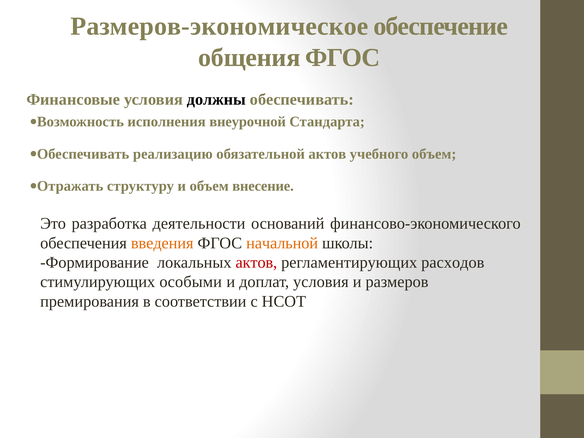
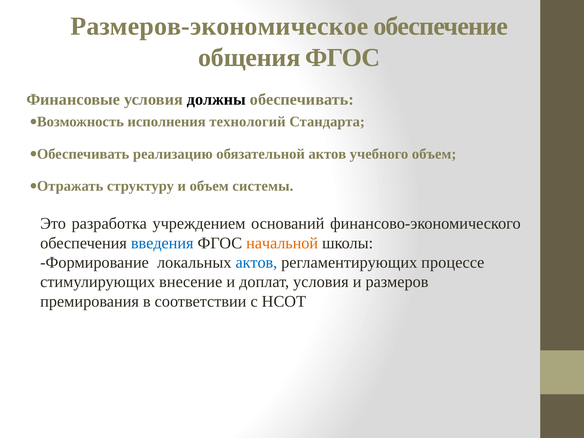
внеурочной: внеурочной -> технологий (248, 122)
внесение: внесение -> системы (263, 186)
деятельности: деятельности -> учреждением (199, 224)
введения colour: orange -> blue (162, 243)
актов colour: red -> blue (256, 263)
расходов: расходов -> процессе (453, 263)
особыми: особыми -> внесение (191, 282)
